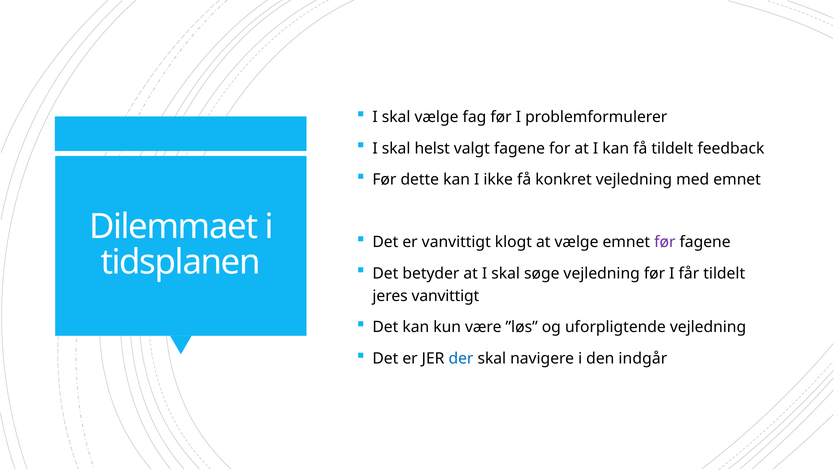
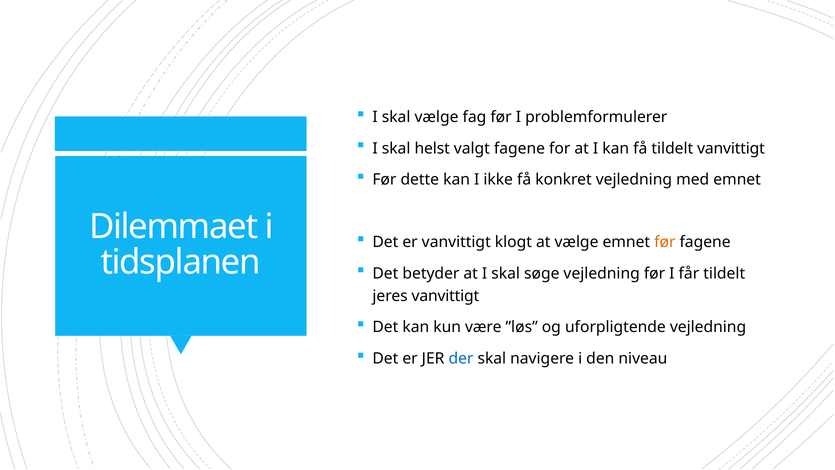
tildelt feedback: feedback -> vanvittigt (731, 148)
før colour: purple -> orange (665, 242)
indgår: indgår -> niveau (643, 358)
